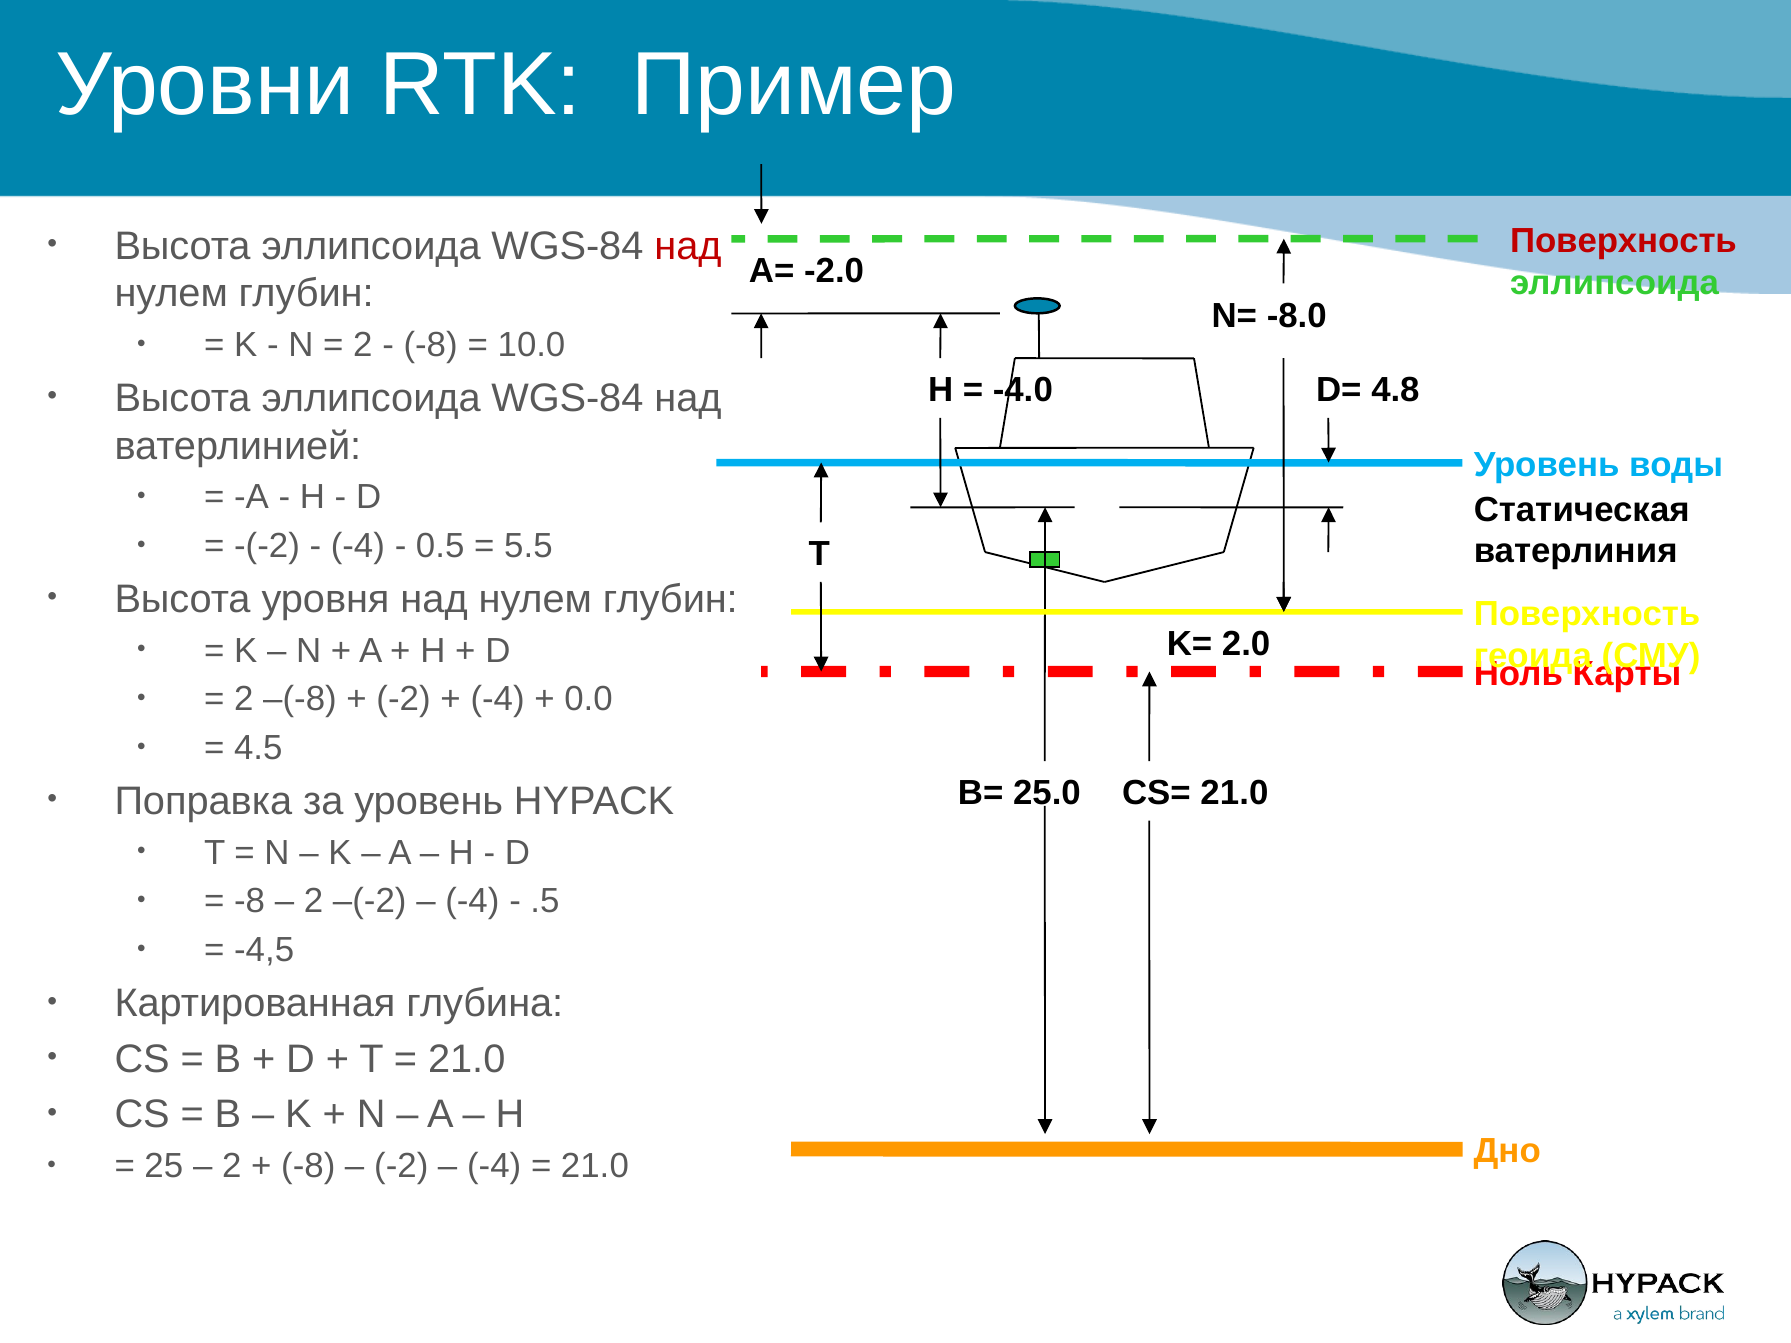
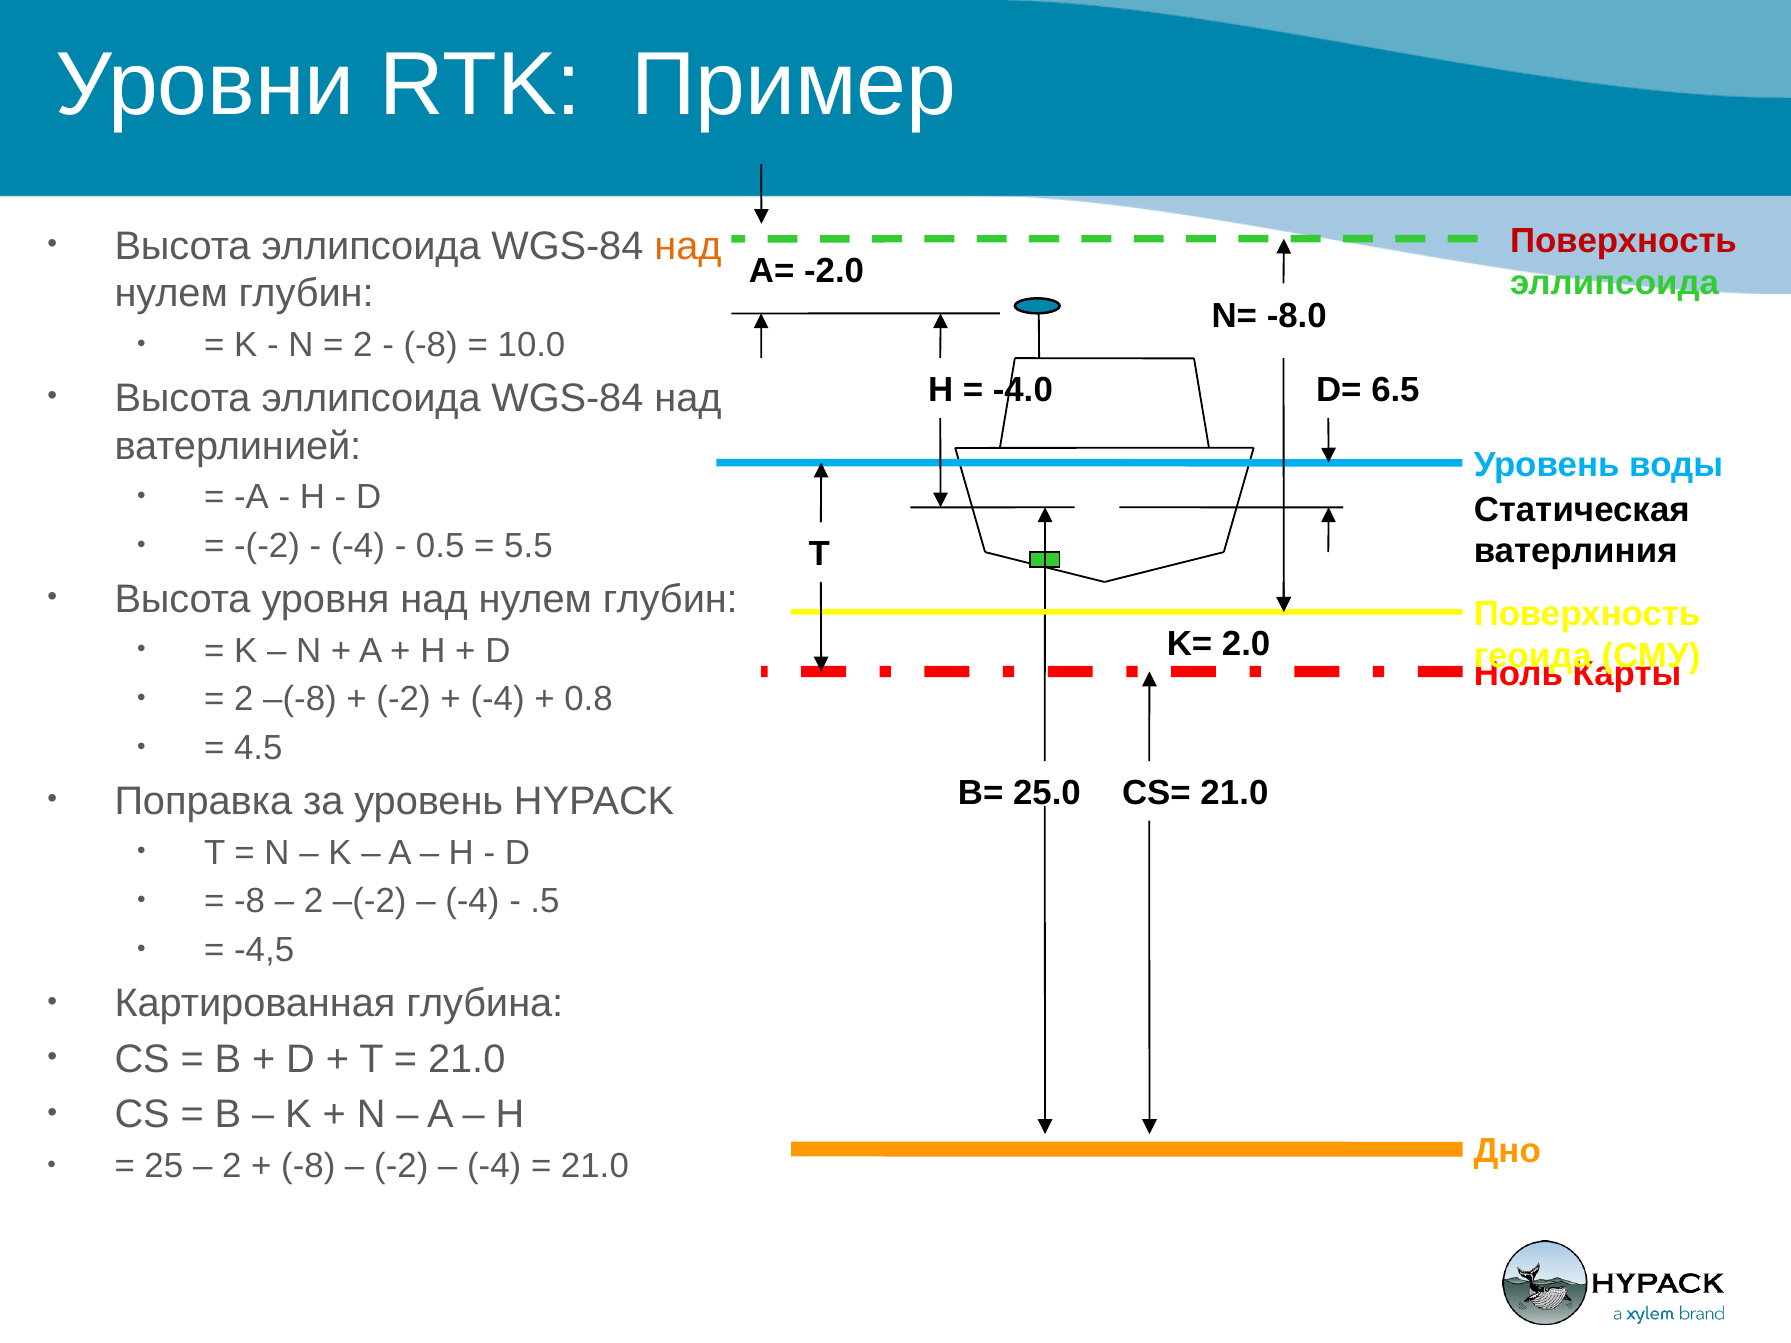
над colour: red -> orange (688, 246)
4.8: 4.8 -> 6.5 (1395, 390)
0.0: 0.0 -> 0.8 (589, 700)
